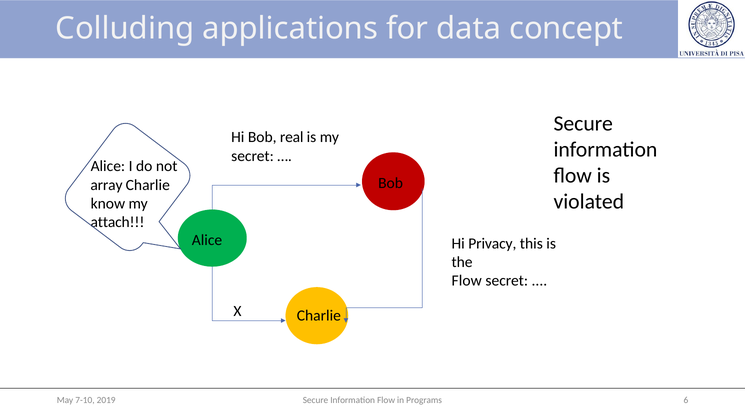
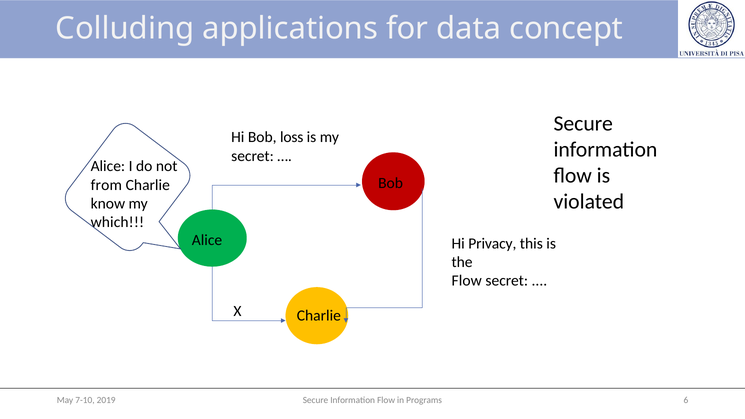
real: real -> loss (292, 137)
array: array -> from (106, 185)
attach: attach -> which (117, 222)
